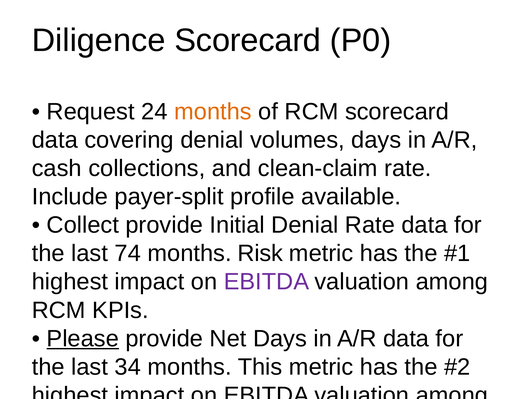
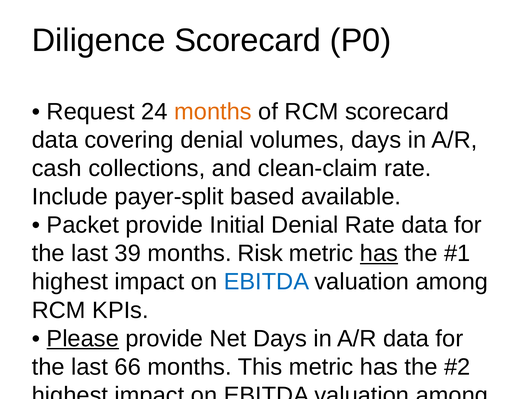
profile: profile -> based (262, 197)
Collect: Collect -> Packet (83, 225)
74: 74 -> 39 (128, 253)
has underline: none -> present (379, 253)
EBITDA colour: purple -> blue (266, 282)
34: 34 -> 66 (128, 367)
